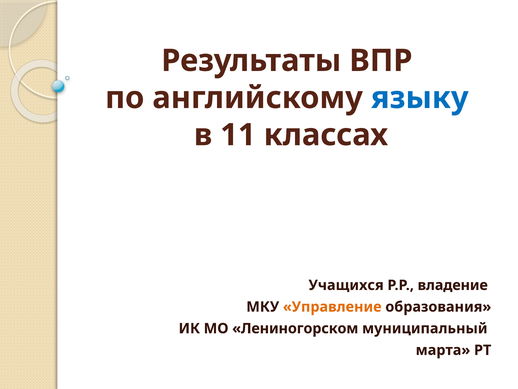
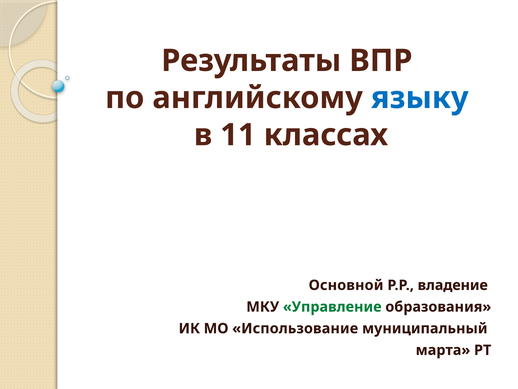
Учащихся: Учащихся -> Основной (346, 285)
Управление colour: orange -> green (332, 306)
Лениногорском: Лениногорском -> Использование (295, 328)
